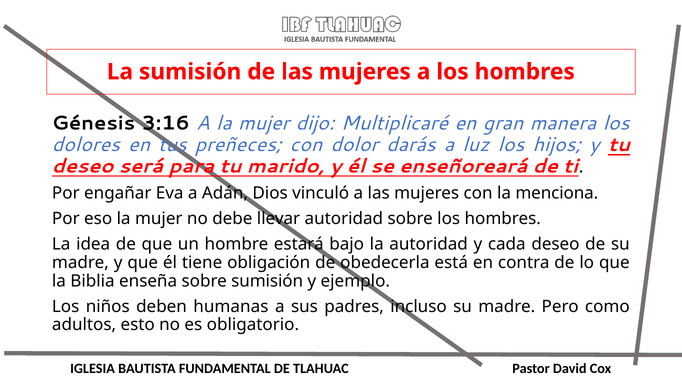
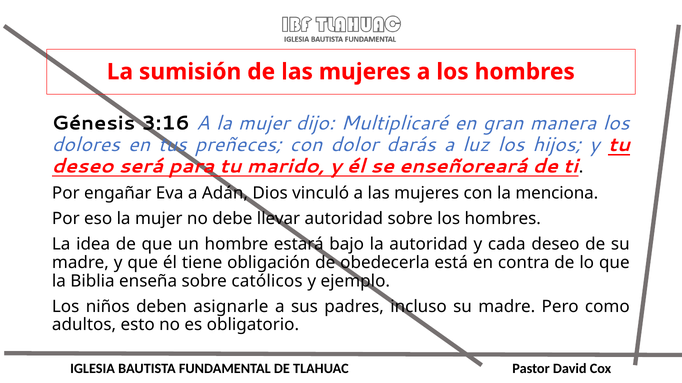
sobre sumisión: sumisión -> católicos (267, 281)
humanas: humanas -> asignarle (231, 307)
